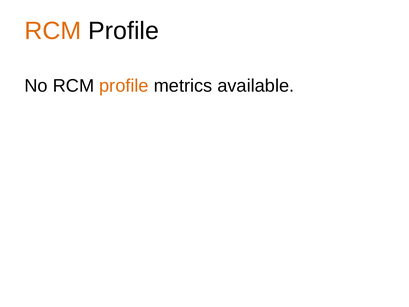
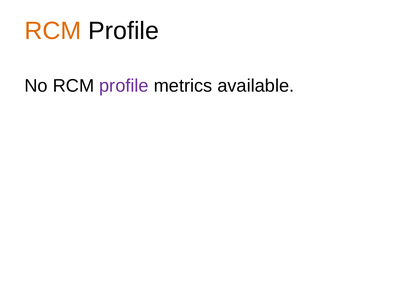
profile colour: orange -> purple (124, 86)
